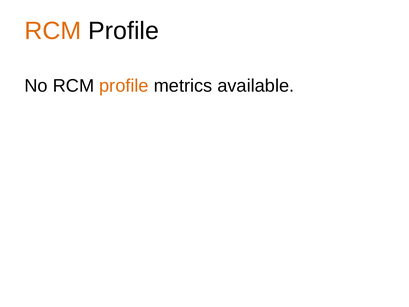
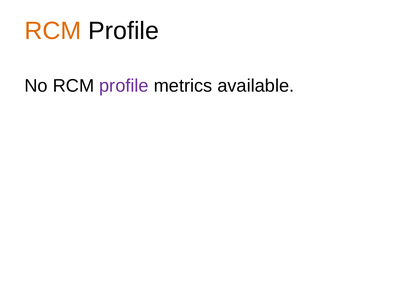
profile colour: orange -> purple (124, 86)
